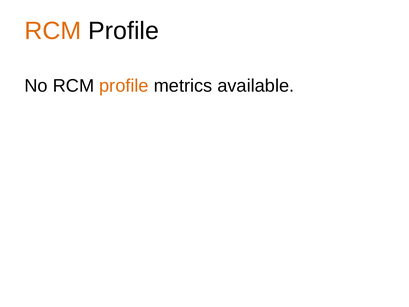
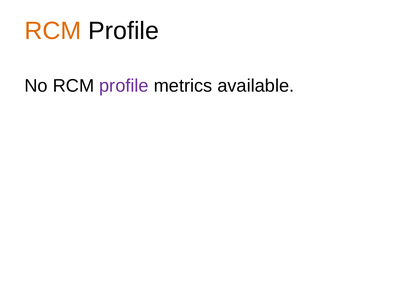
profile colour: orange -> purple (124, 86)
